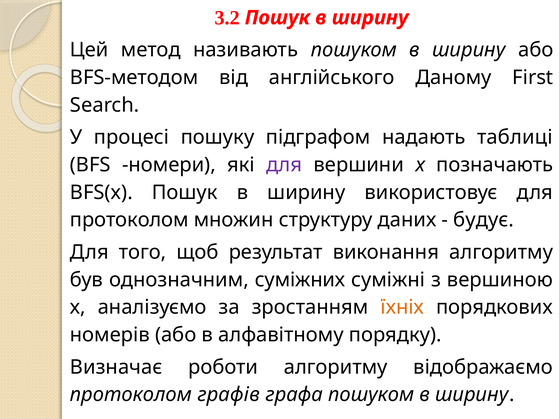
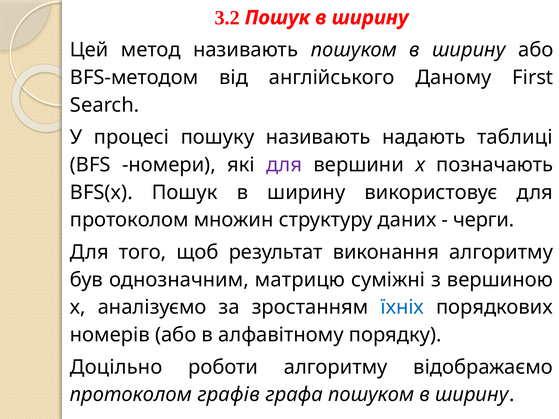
пошуку підграфом: підграфом -> називають (318, 137)
будує: будує -> черги (484, 220)
суміжних: суміжних -> матрицю (300, 280)
їхніх colour: orange -> blue (402, 307)
Визначає: Визначає -> Доцільно (116, 367)
